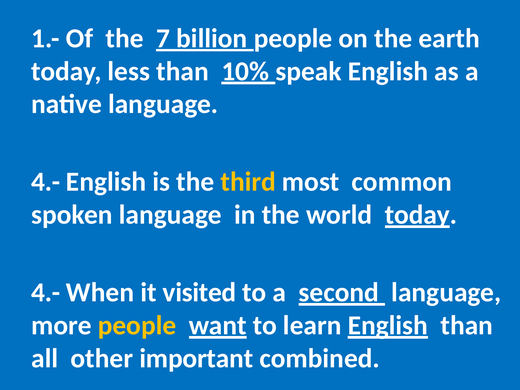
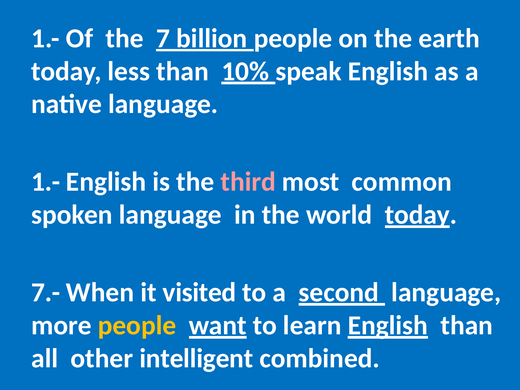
4.-: 4.- -> 1.- (46, 182)
third colour: yellow -> pink (248, 182)
4.-: 4.- -> 7.- (46, 293)
important: important -> intelligent (196, 358)
